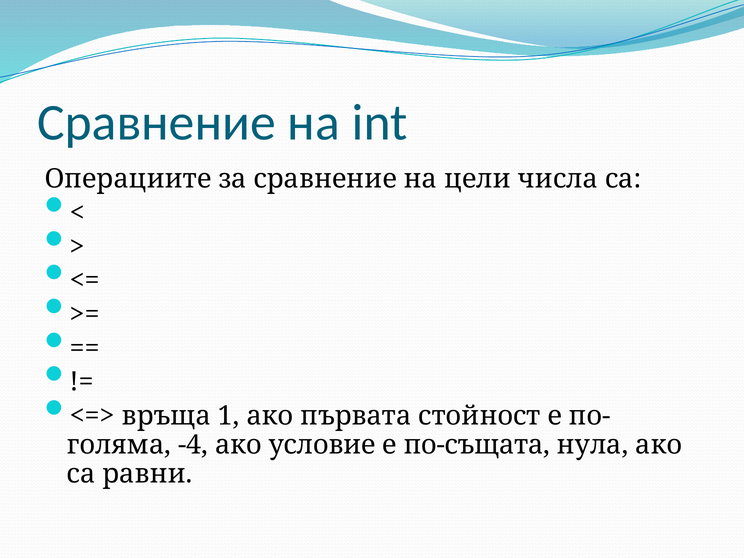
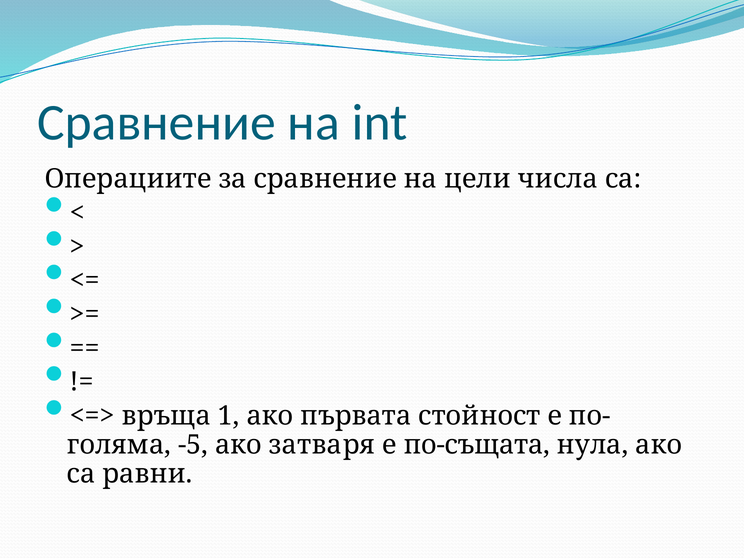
-4: -4 -> -5 (193, 445)
условие: условие -> затваря (322, 445)
